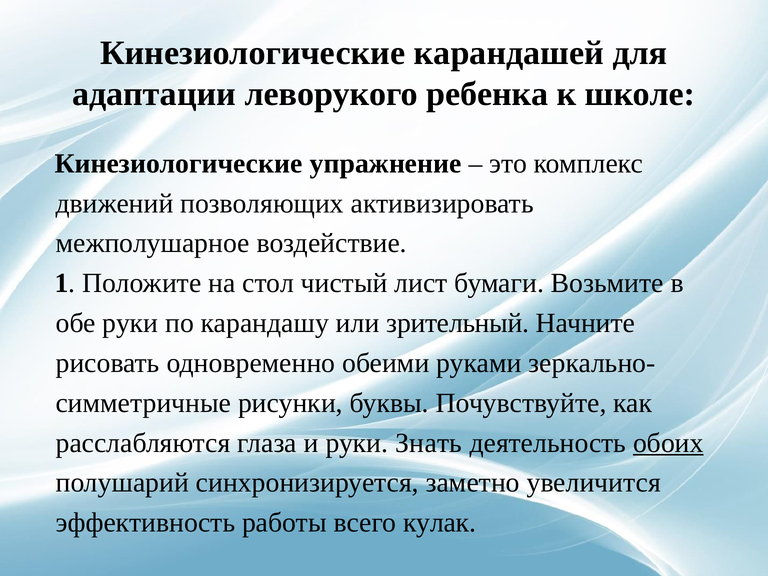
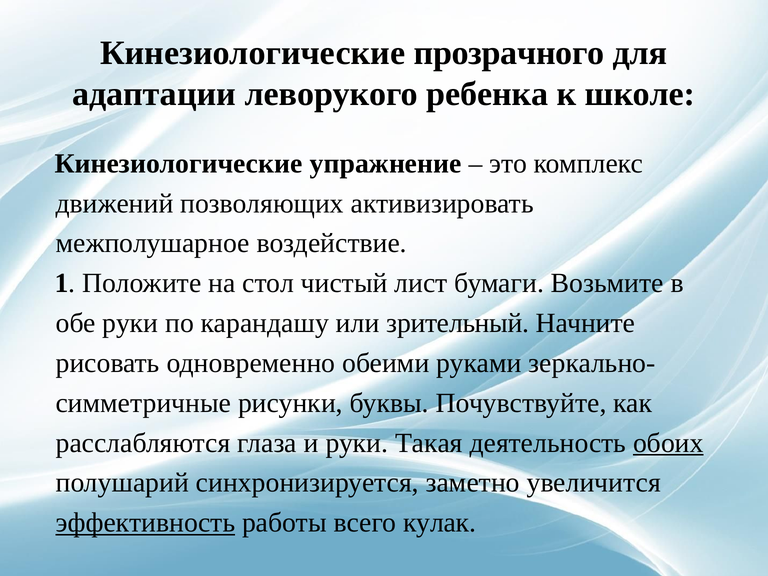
карандашей: карандашей -> прозрачного (509, 53)
Знать: Знать -> Такая (429, 443)
эффективность underline: none -> present (145, 523)
